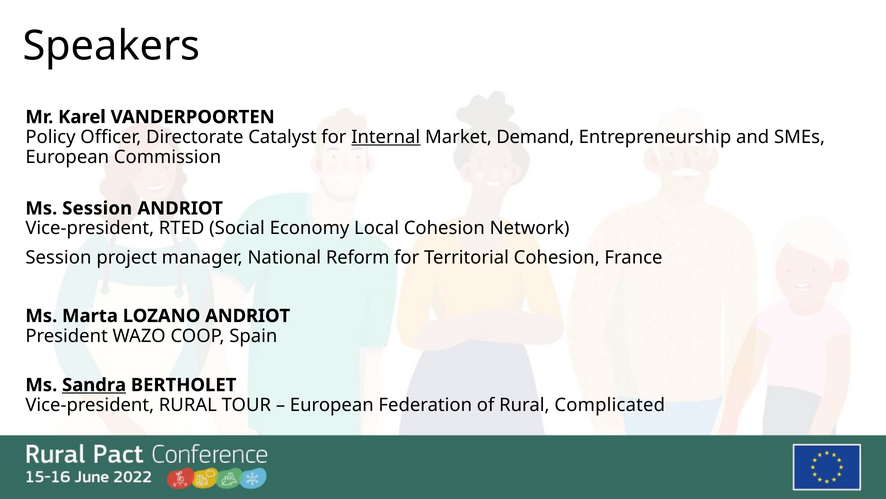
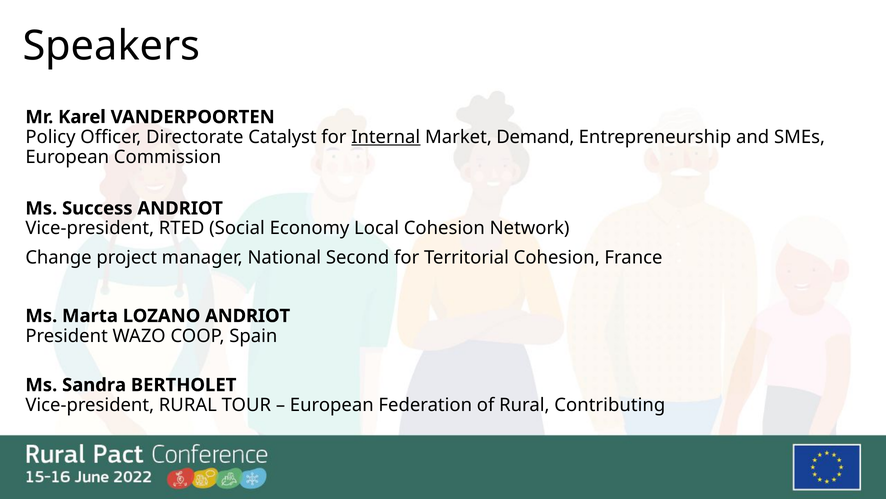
Ms Session: Session -> Success (97, 208)
Session: Session -> Change (59, 257)
Reform: Reform -> Second (358, 257)
Sandra underline: present -> none (94, 385)
Complicated: Complicated -> Contributing (610, 405)
